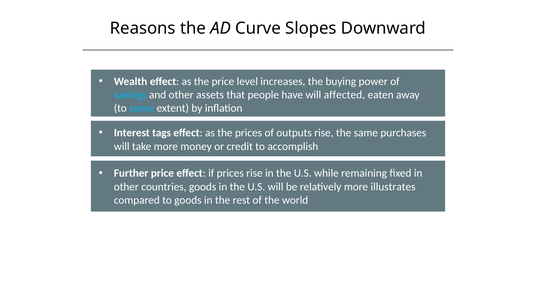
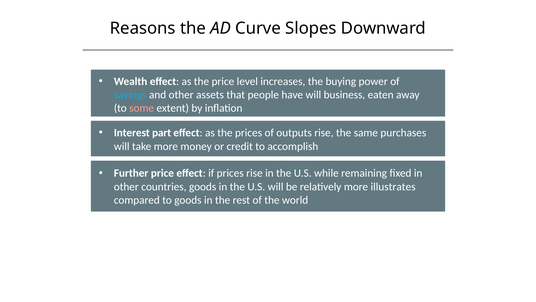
affected: affected -> business (344, 95)
some colour: light blue -> pink (142, 108)
tags: tags -> part (162, 133)
